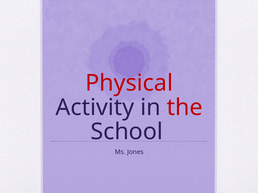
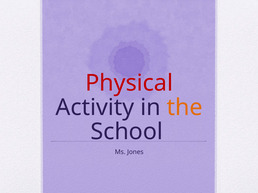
the colour: red -> orange (185, 108)
